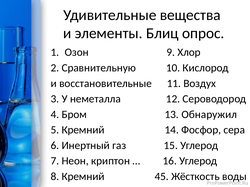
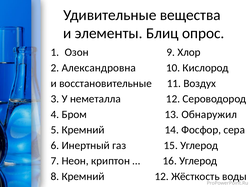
Сравнительную: Сравнительную -> Александровна (99, 68)
Кремний 45: 45 -> 12 (162, 177)
